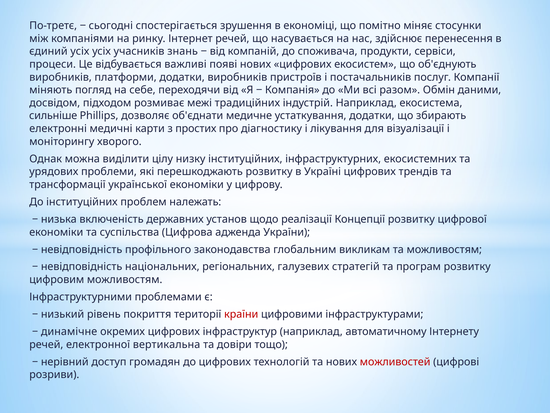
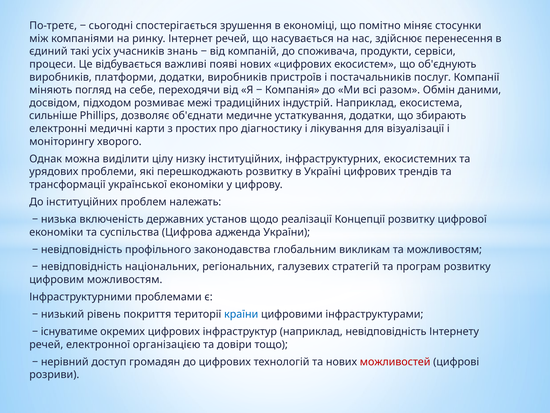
єдиний усіх: усіх -> такі (80, 51)
країни colour: red -> blue (241, 314)
динамічне: динамічне -> існуватиме (69, 331)
наприклад автоматичному: автоматичному -> невідповідність (386, 331)
вертикальна: вертикальна -> організацією (167, 344)
